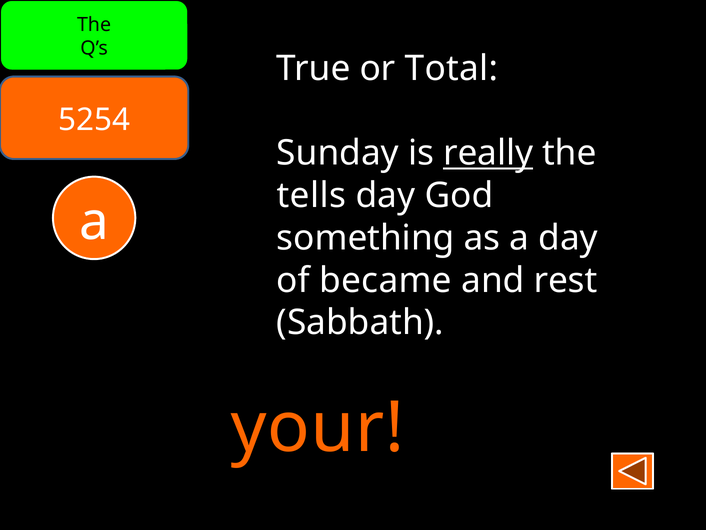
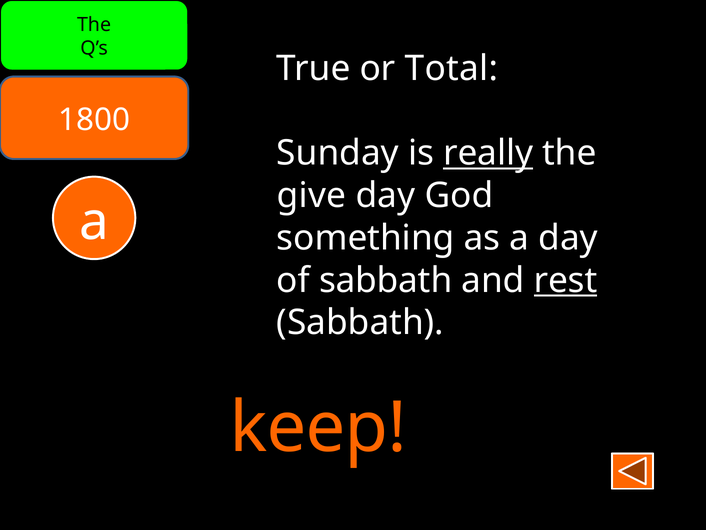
5254: 5254 -> 1800 (94, 120)
tells: tells -> give (311, 195)
of became: became -> sabbath (386, 280)
rest underline: none -> present (566, 280)
your: your -> keep (318, 427)
